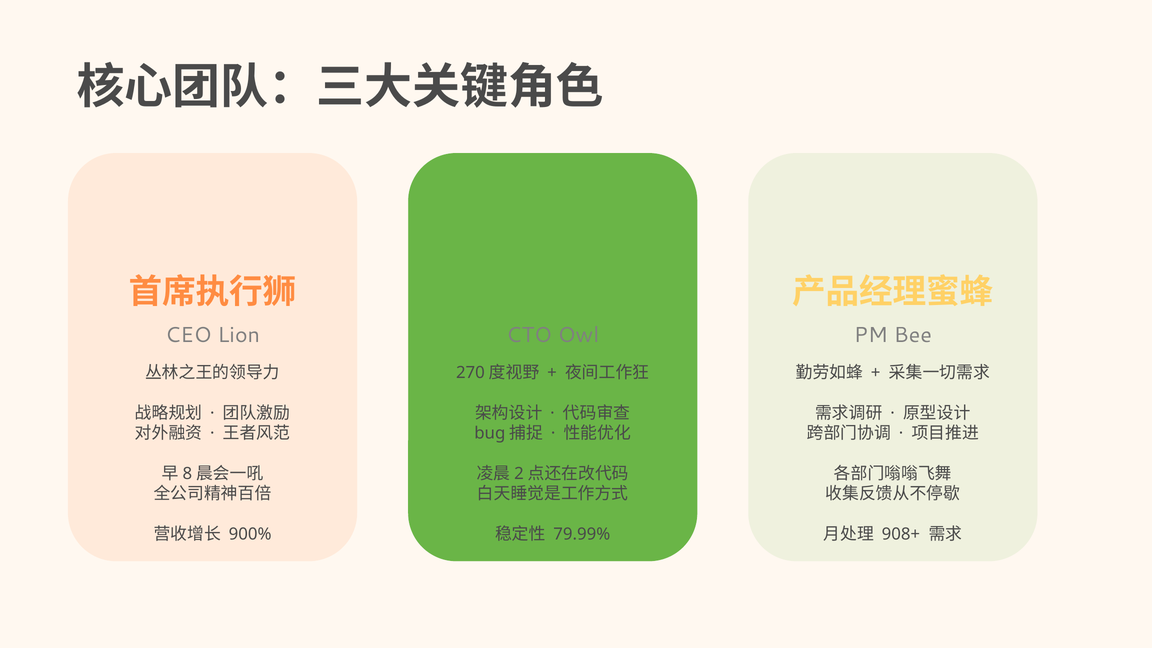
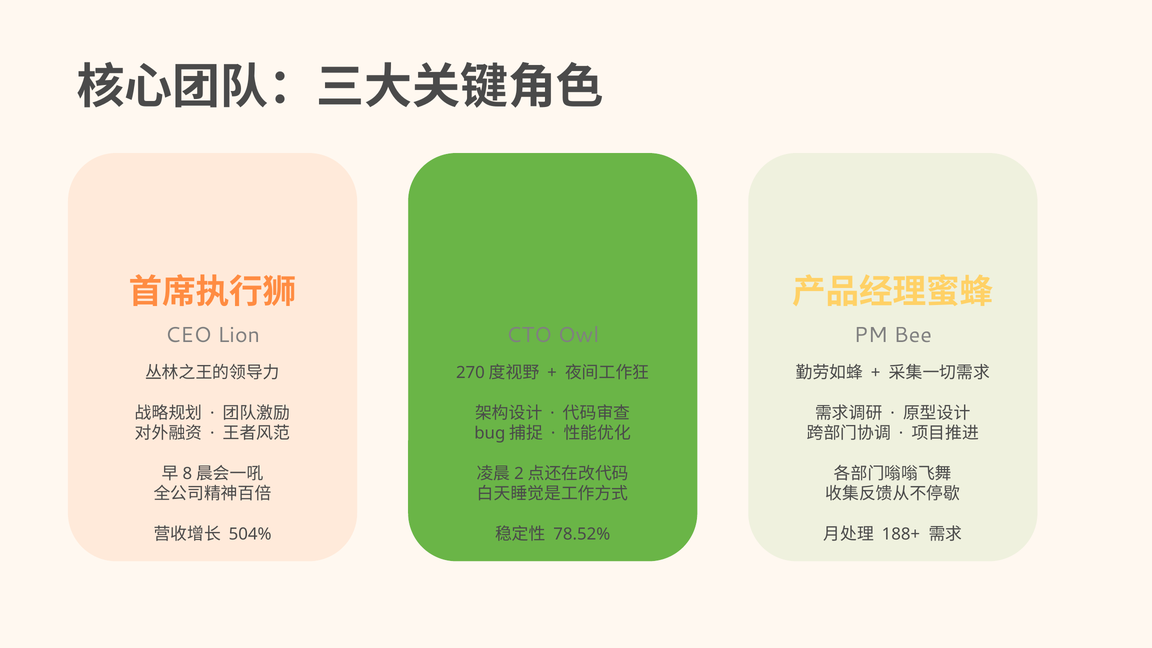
900%: 900% -> 504% (250, 534)
79.99%: 79.99% -> 78.52% (582, 534)
908+: 908+ -> 188+ (901, 534)
